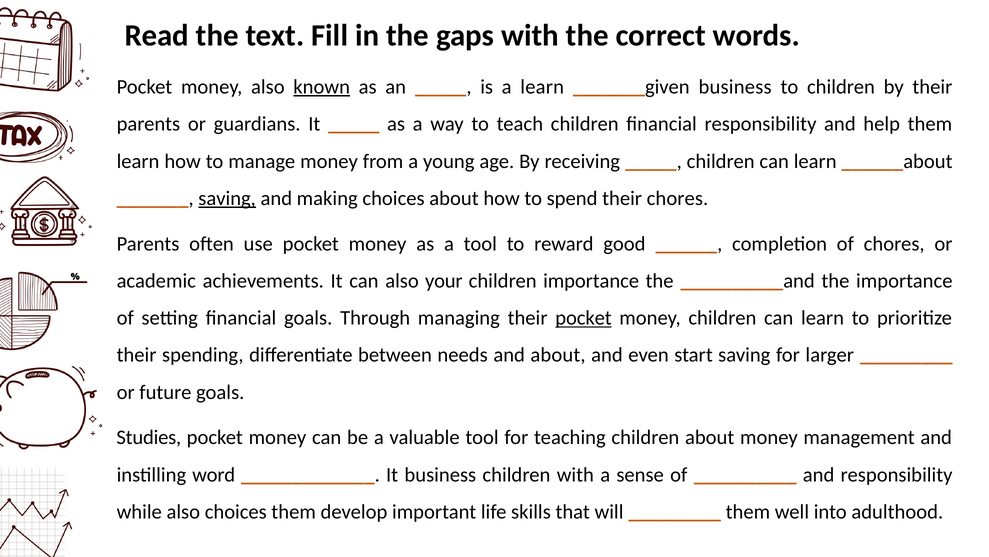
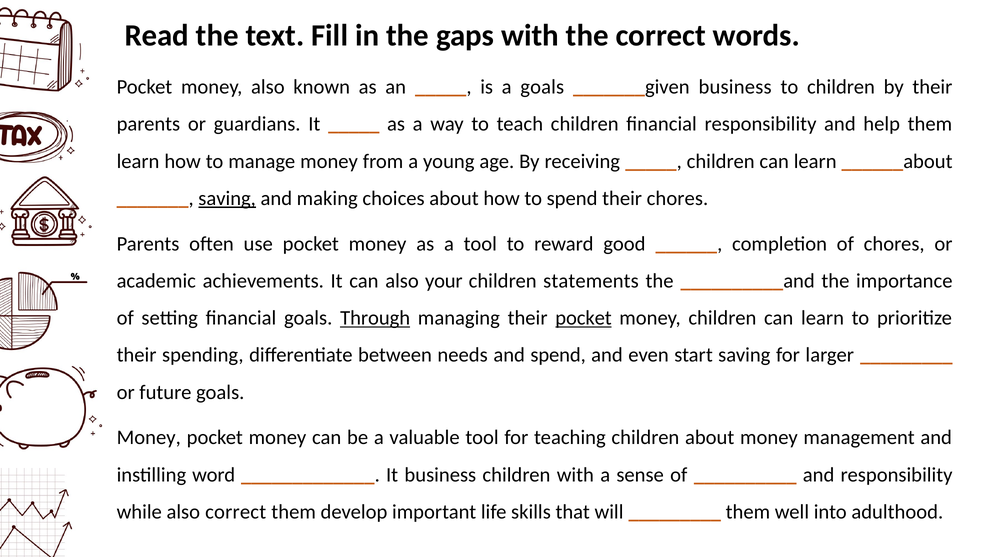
known underline: present -> none (322, 87)
a learn: learn -> goals (542, 87)
children importance: importance -> statements (591, 281)
Through underline: none -> present (375, 318)
and about: about -> spend (558, 355)
Studies: Studies -> Money (149, 437)
also choices: choices -> correct (236, 511)
